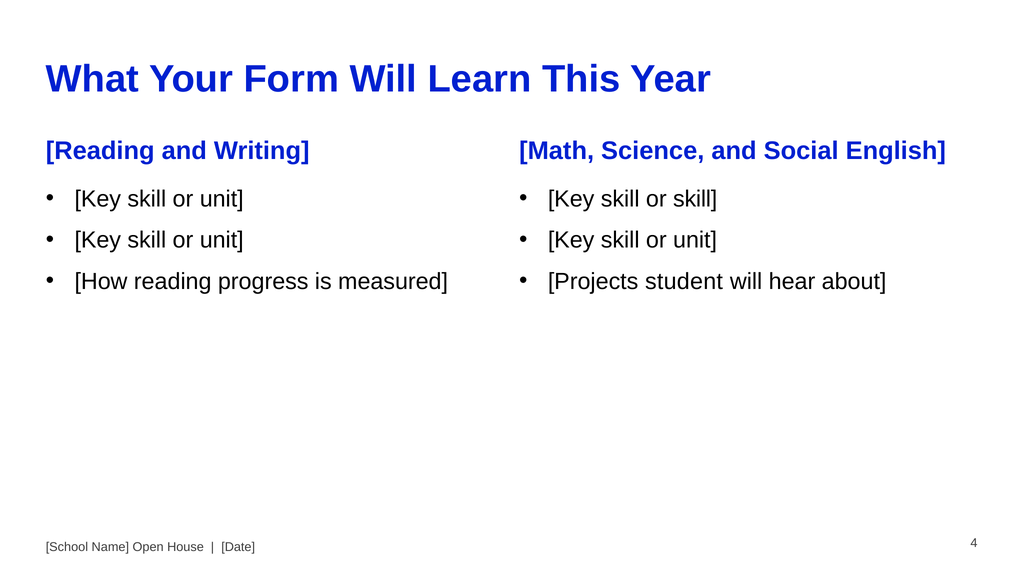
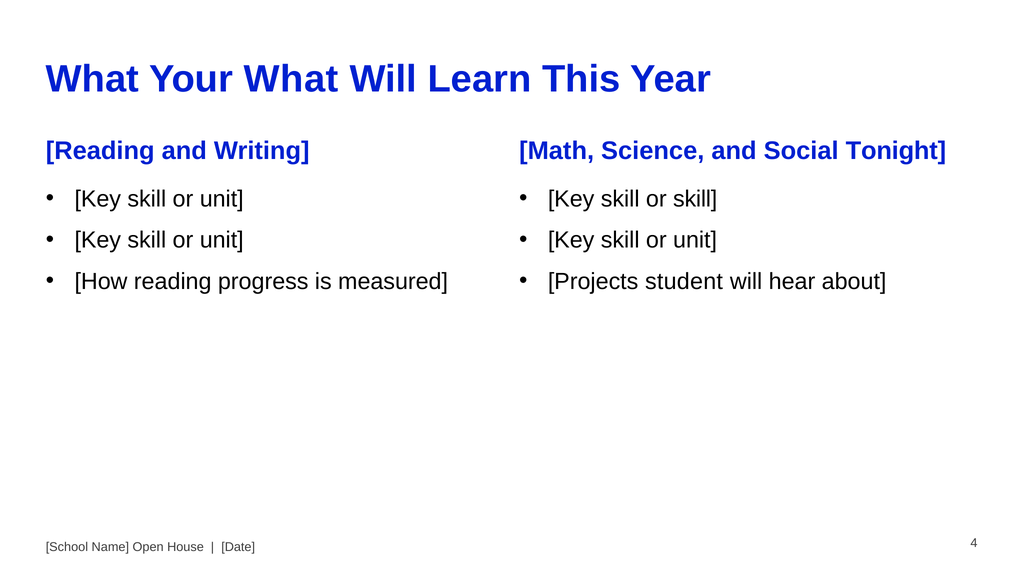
Your Form: Form -> What (291, 79)
English: English -> Tonight (896, 151)
